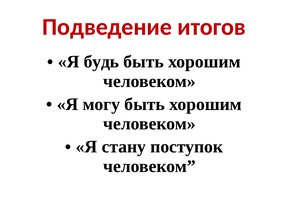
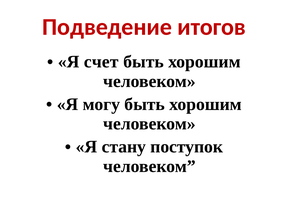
будь: будь -> счет (101, 62)
